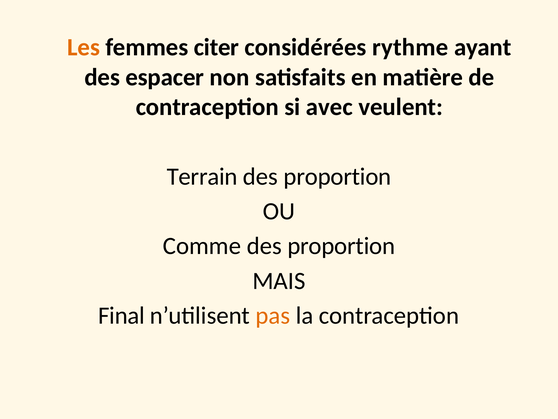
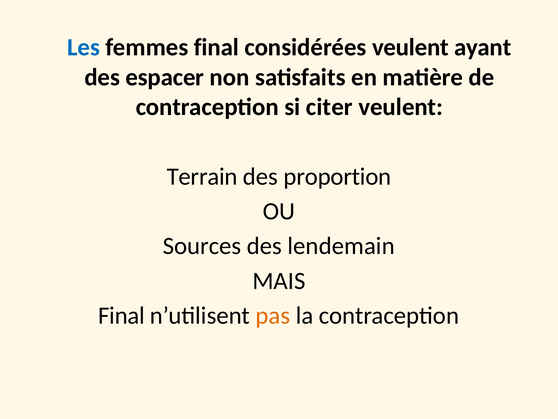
Les colour: orange -> blue (84, 47)
femmes citer: citer -> final (216, 47)
considérées rythme: rythme -> veulent (410, 47)
avec: avec -> citer (329, 107)
Comme: Comme -> Sources (202, 246)
proportion: proportion -> lendemain (341, 246)
